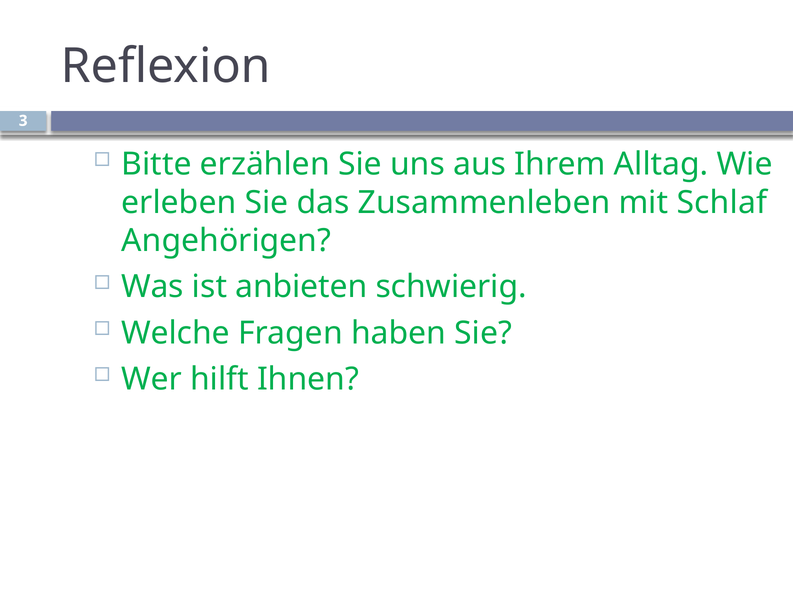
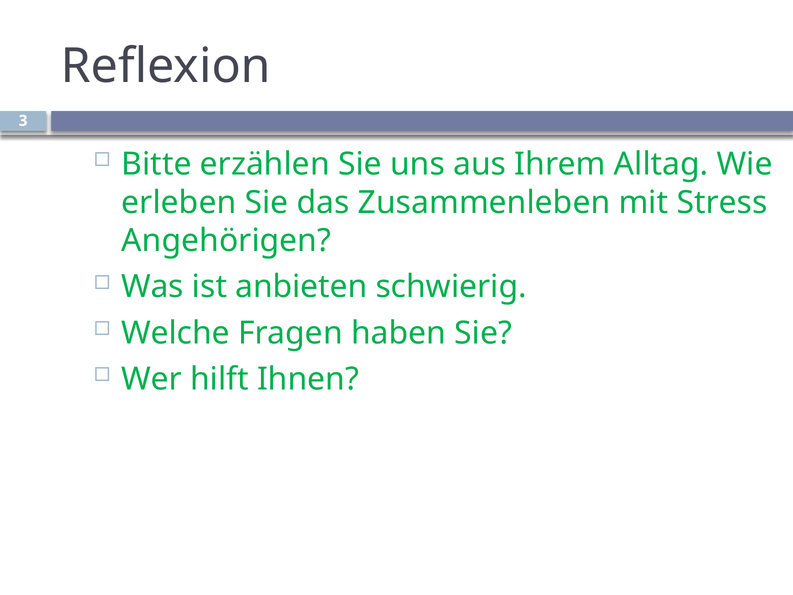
Schlaf: Schlaf -> Stress (722, 202)
